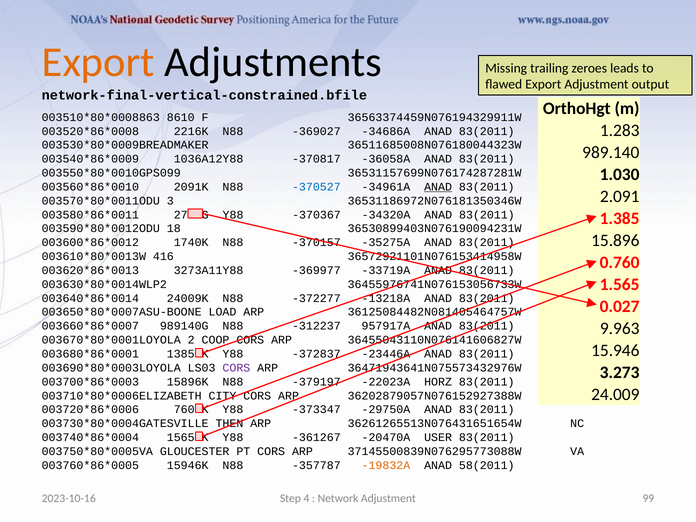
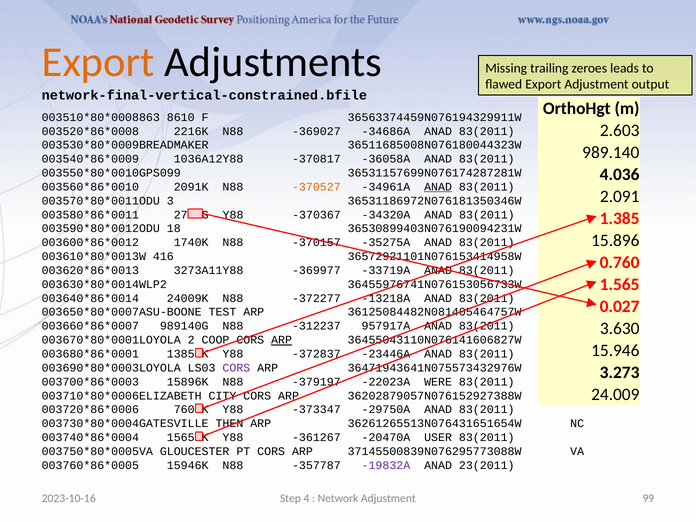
1.283: 1.283 -> 2.603 (620, 131)
1.030: 1.030 -> 4.036 (620, 175)
-370527 colour: blue -> orange (316, 187)
LOAD: LOAD -> TEST (222, 312)
9.963: 9.963 -> 3.630 (620, 329)
ARP underline: none -> present (282, 340)
HORZ: HORZ -> WERE (438, 382)
-19832A colour: orange -> purple (386, 465)
58(2011: 58(2011 -> 23(2011 (487, 465)
